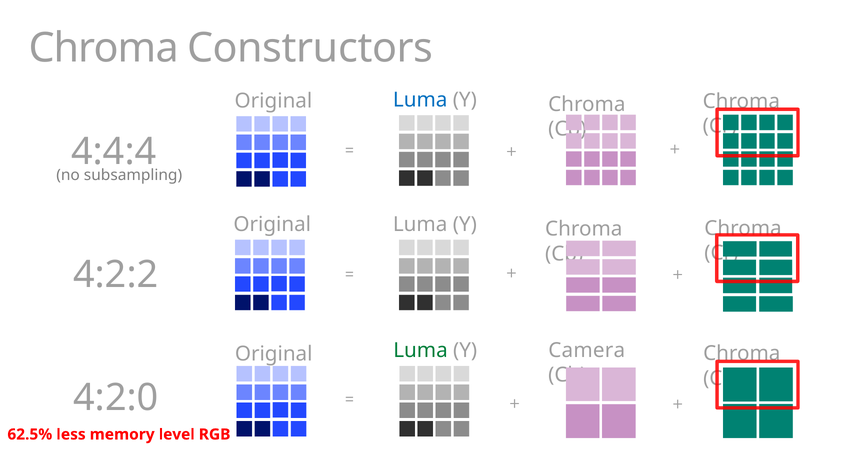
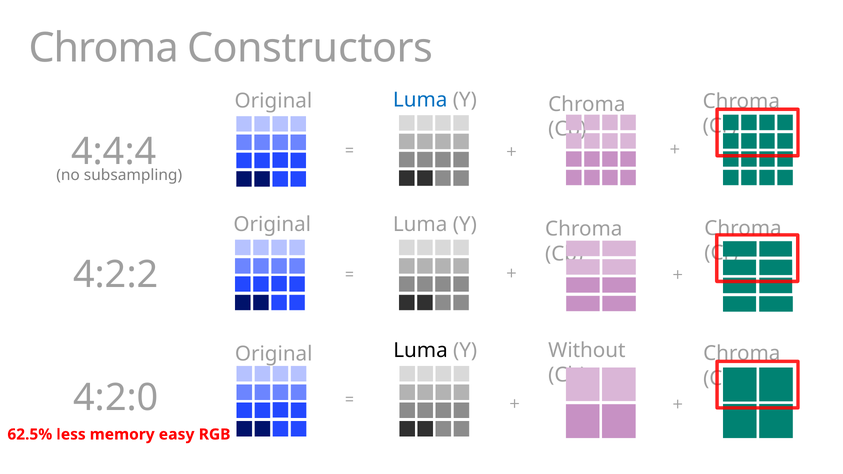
Luma colour: green -> black (421, 351)
Camera: Camera -> Without (587, 350)
level: level -> easy (177, 435)
